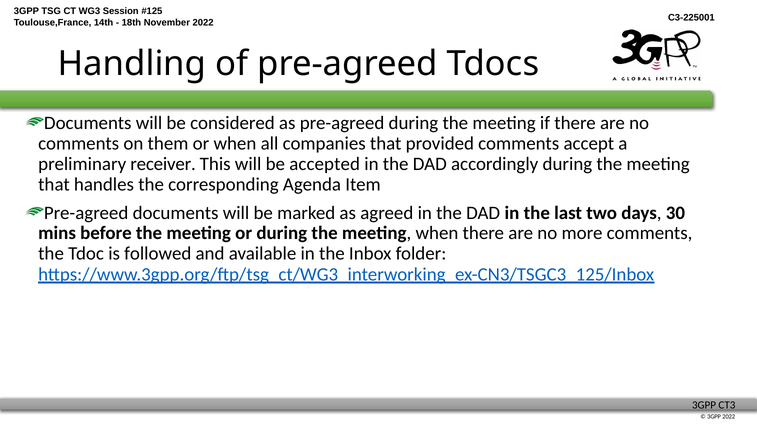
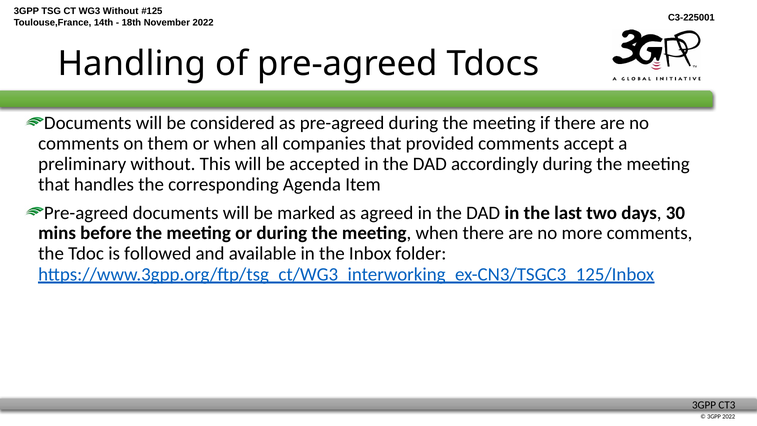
Session: Session -> Without (121, 11)
preliminary receiver: receiver -> without (163, 164)
